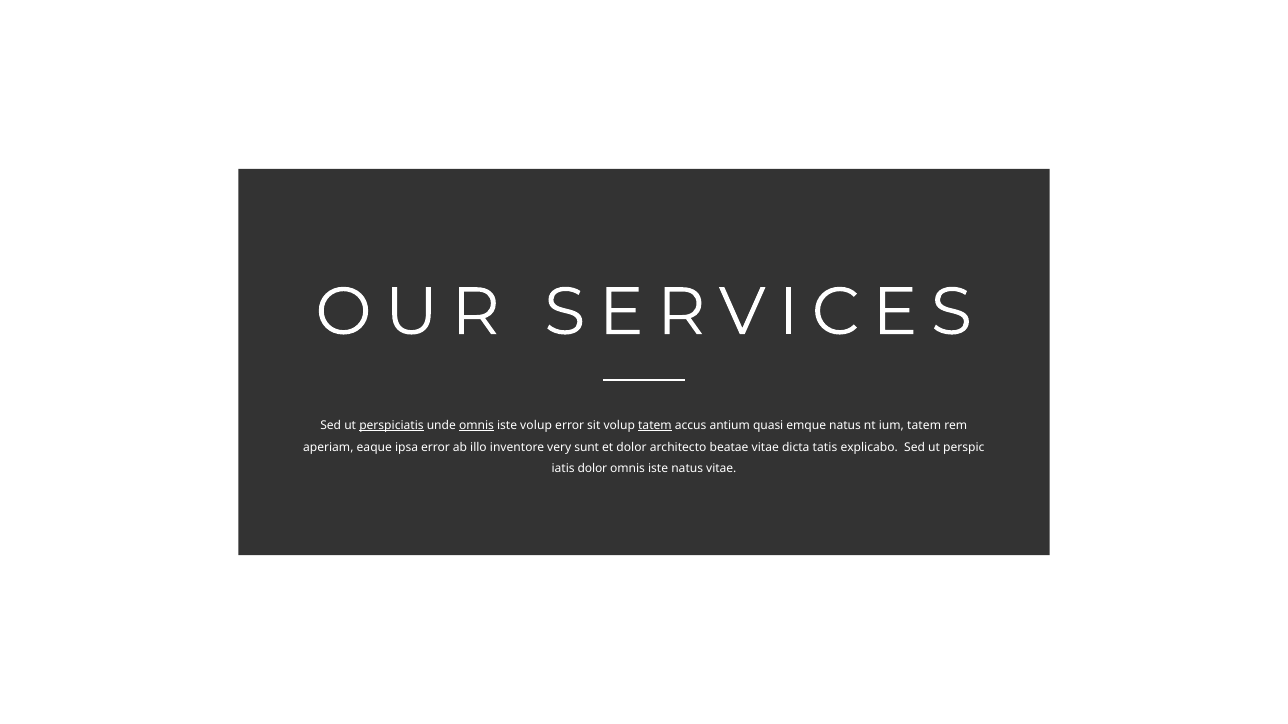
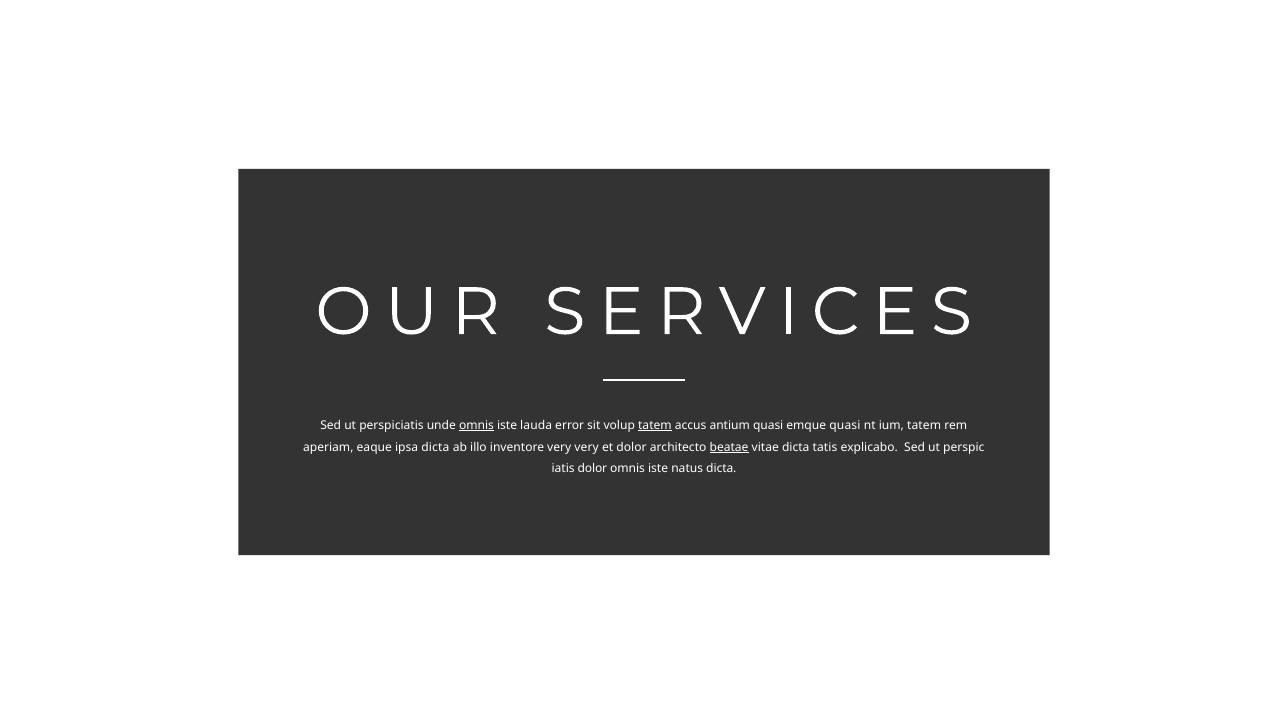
perspiciatis underline: present -> none (391, 426)
iste volup: volup -> lauda (536, 426)
emque natus: natus -> quasi (845, 426)
ipsa error: error -> dicta (435, 448)
very sunt: sunt -> very (587, 448)
beatae underline: none -> present (729, 448)
natus vitae: vitae -> dicta (721, 469)
